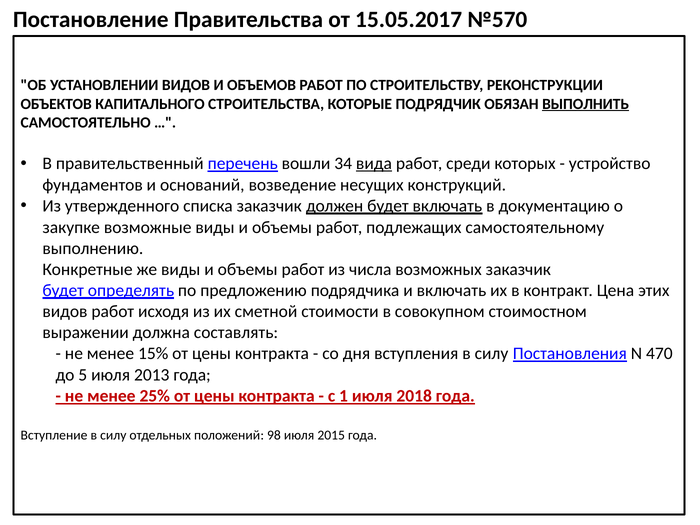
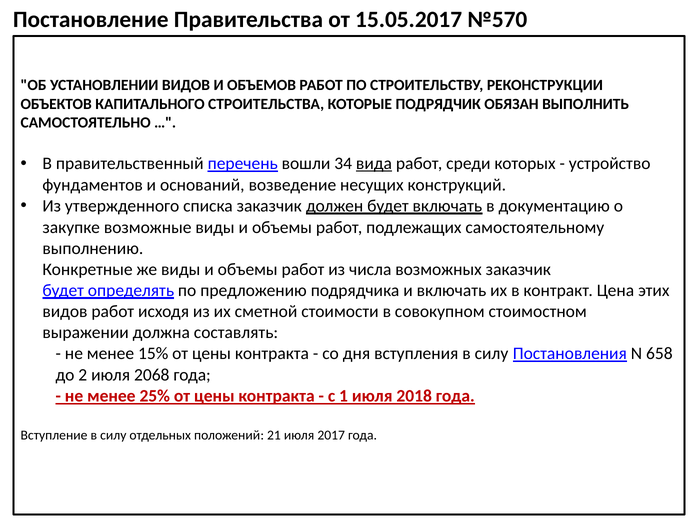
ВЫПОЛНИТЬ underline: present -> none (586, 104)
470: 470 -> 658 (659, 354)
5: 5 -> 2 (83, 375)
2013: 2013 -> 2068 (152, 375)
98: 98 -> 21 (274, 435)
2015: 2015 -> 2017 (331, 435)
